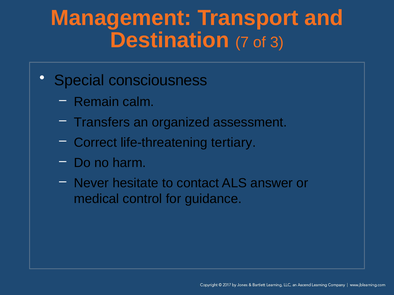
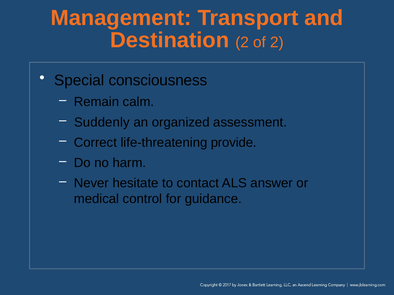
Destination 7: 7 -> 2 (242, 42)
of 3: 3 -> 2 (277, 42)
Transfers: Transfers -> Suddenly (102, 122)
tertiary: tertiary -> provide (234, 143)
